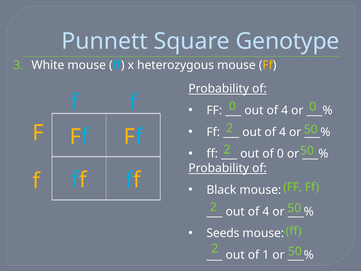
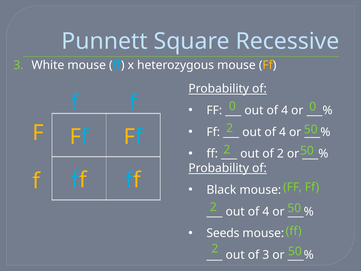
Genotype: Genotype -> Recessive (288, 41)
of 0: 0 -> 2 (280, 154)
of 1: 1 -> 3 (266, 255)
